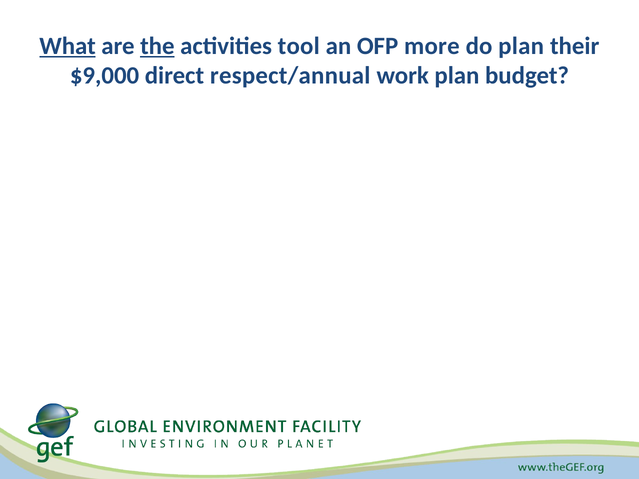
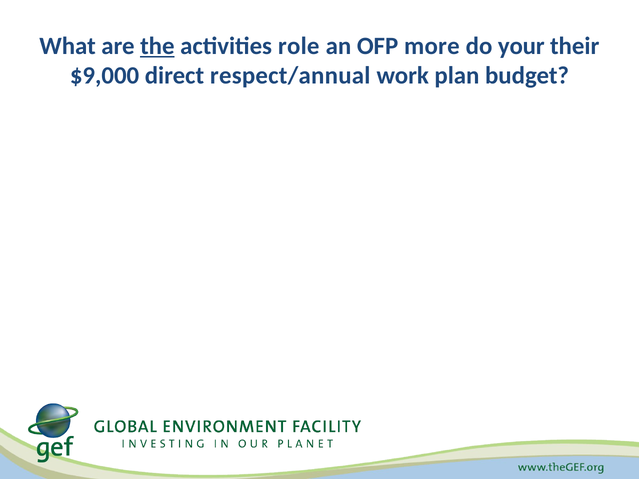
What underline: present -> none (68, 46)
tool: tool -> role (299, 46)
do plan: plan -> your (521, 46)
